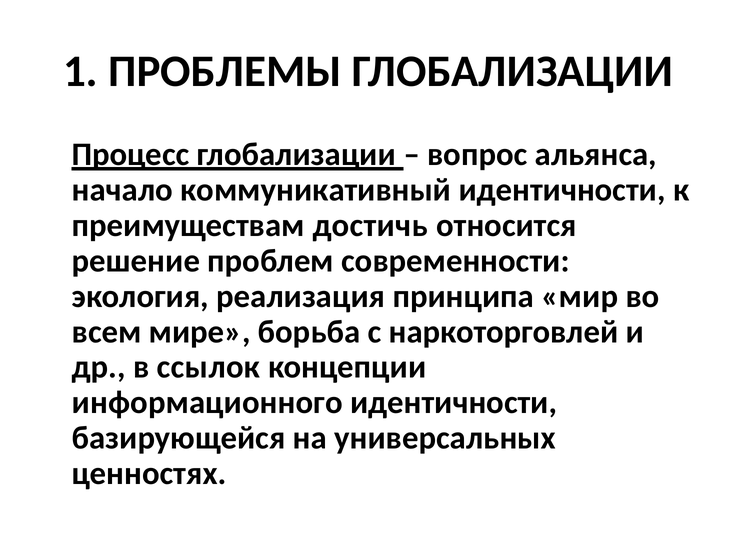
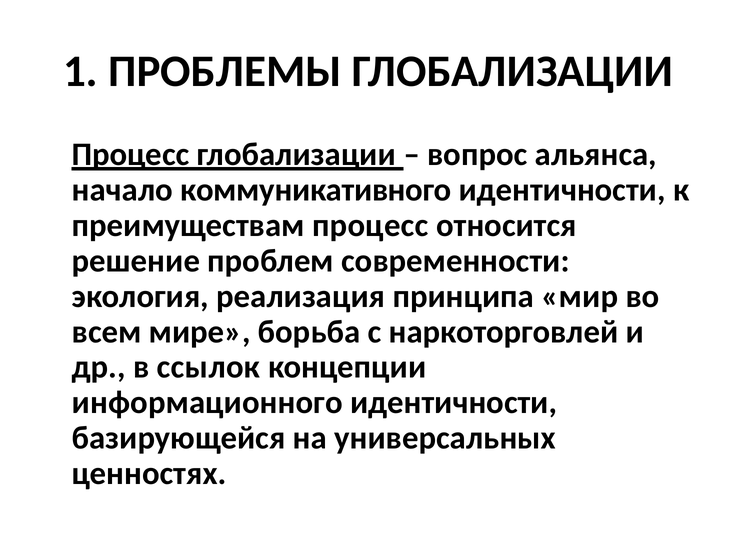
коммуникативный: коммуникативный -> коммуникативного (316, 190)
преимуществам достичь: достичь -> процесс (370, 225)
